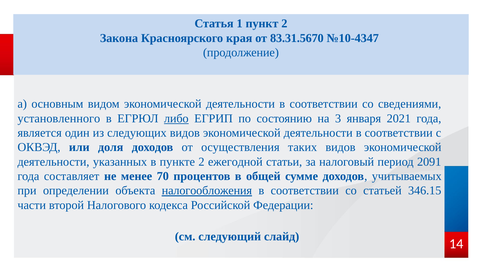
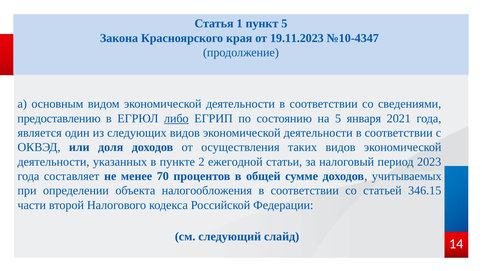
пункт 2: 2 -> 5 (284, 24)
83.31.5670: 83.31.5670 -> 19.11.2023 (297, 38)
установленного: установленного -> предоставлению (59, 118)
на 3: 3 -> 5 (338, 118)
2091: 2091 -> 2023 (429, 162)
налогообложения underline: present -> none (207, 191)
